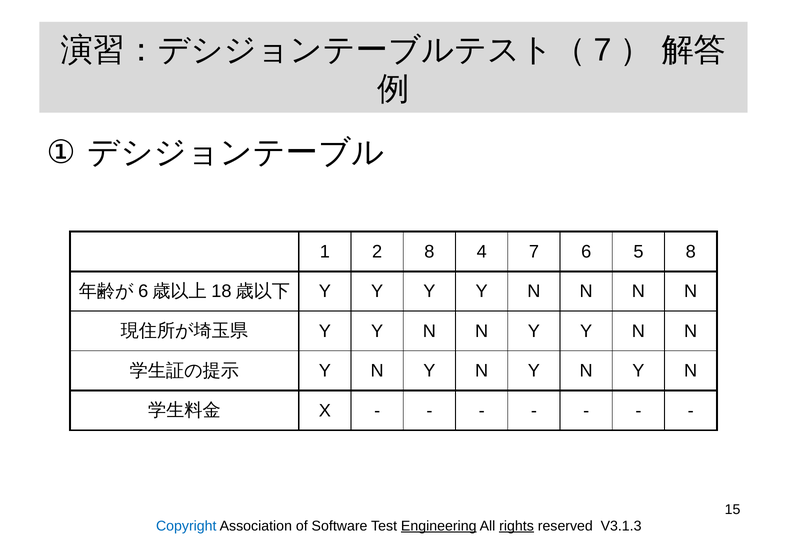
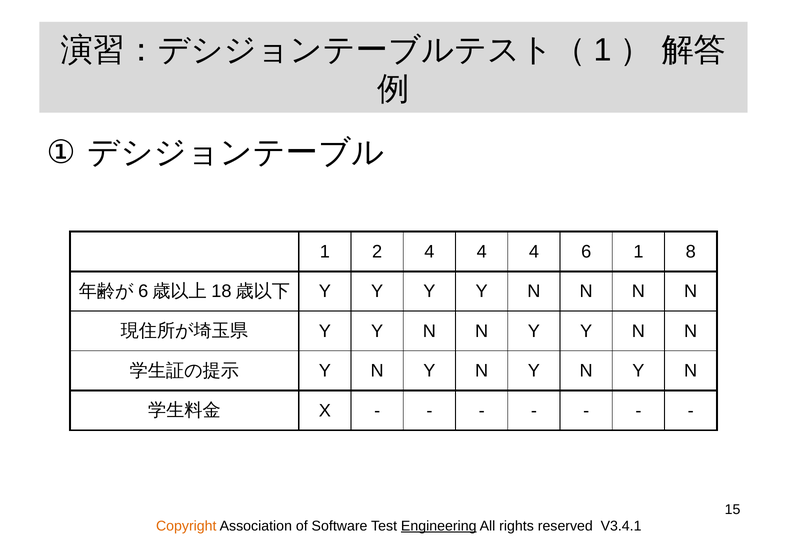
7: 7 -> 1 (603, 50)
2 8: 8 -> 4 (429, 252)
7: 7 -> 4 (534, 252)
6 5: 5 -> 1 (638, 252)
Copyright colour: blue -> orange (186, 526)
rights underline: present -> none (517, 526)
V3.1.3: V3.1.3 -> V3.4.1 (621, 526)
